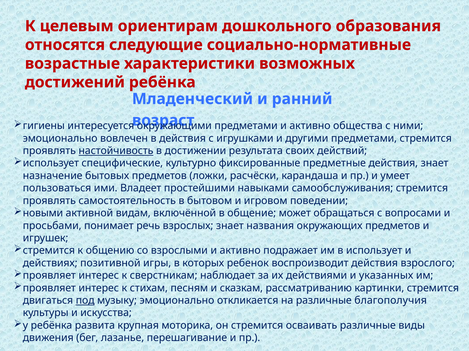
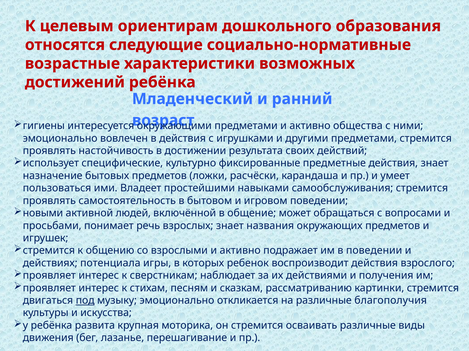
настойчивость underline: present -> none (116, 151)
видам: видам -> людей (133, 214)
в использует: использует -> поведении (374, 251)
позитивной: позитивной -> потенциала (110, 264)
указанных: указанных -> получения (386, 276)
